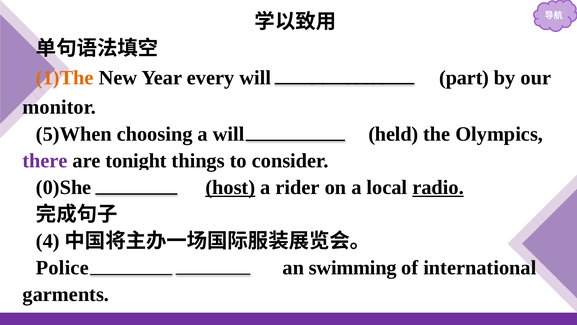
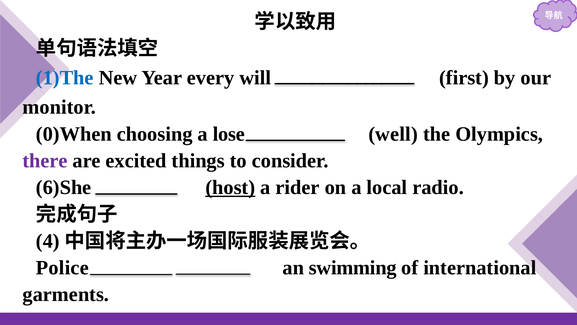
1)The colour: orange -> blue (65, 78)
part: part -> first (464, 78)
5)When: 5)When -> 0)When (74, 134)
a will: will -> lose (229, 134)
held: held -> well (393, 134)
tonight: tonight -> excited (136, 161)
0)She: 0)She -> 6)She (64, 187)
radio underline: present -> none (438, 187)
